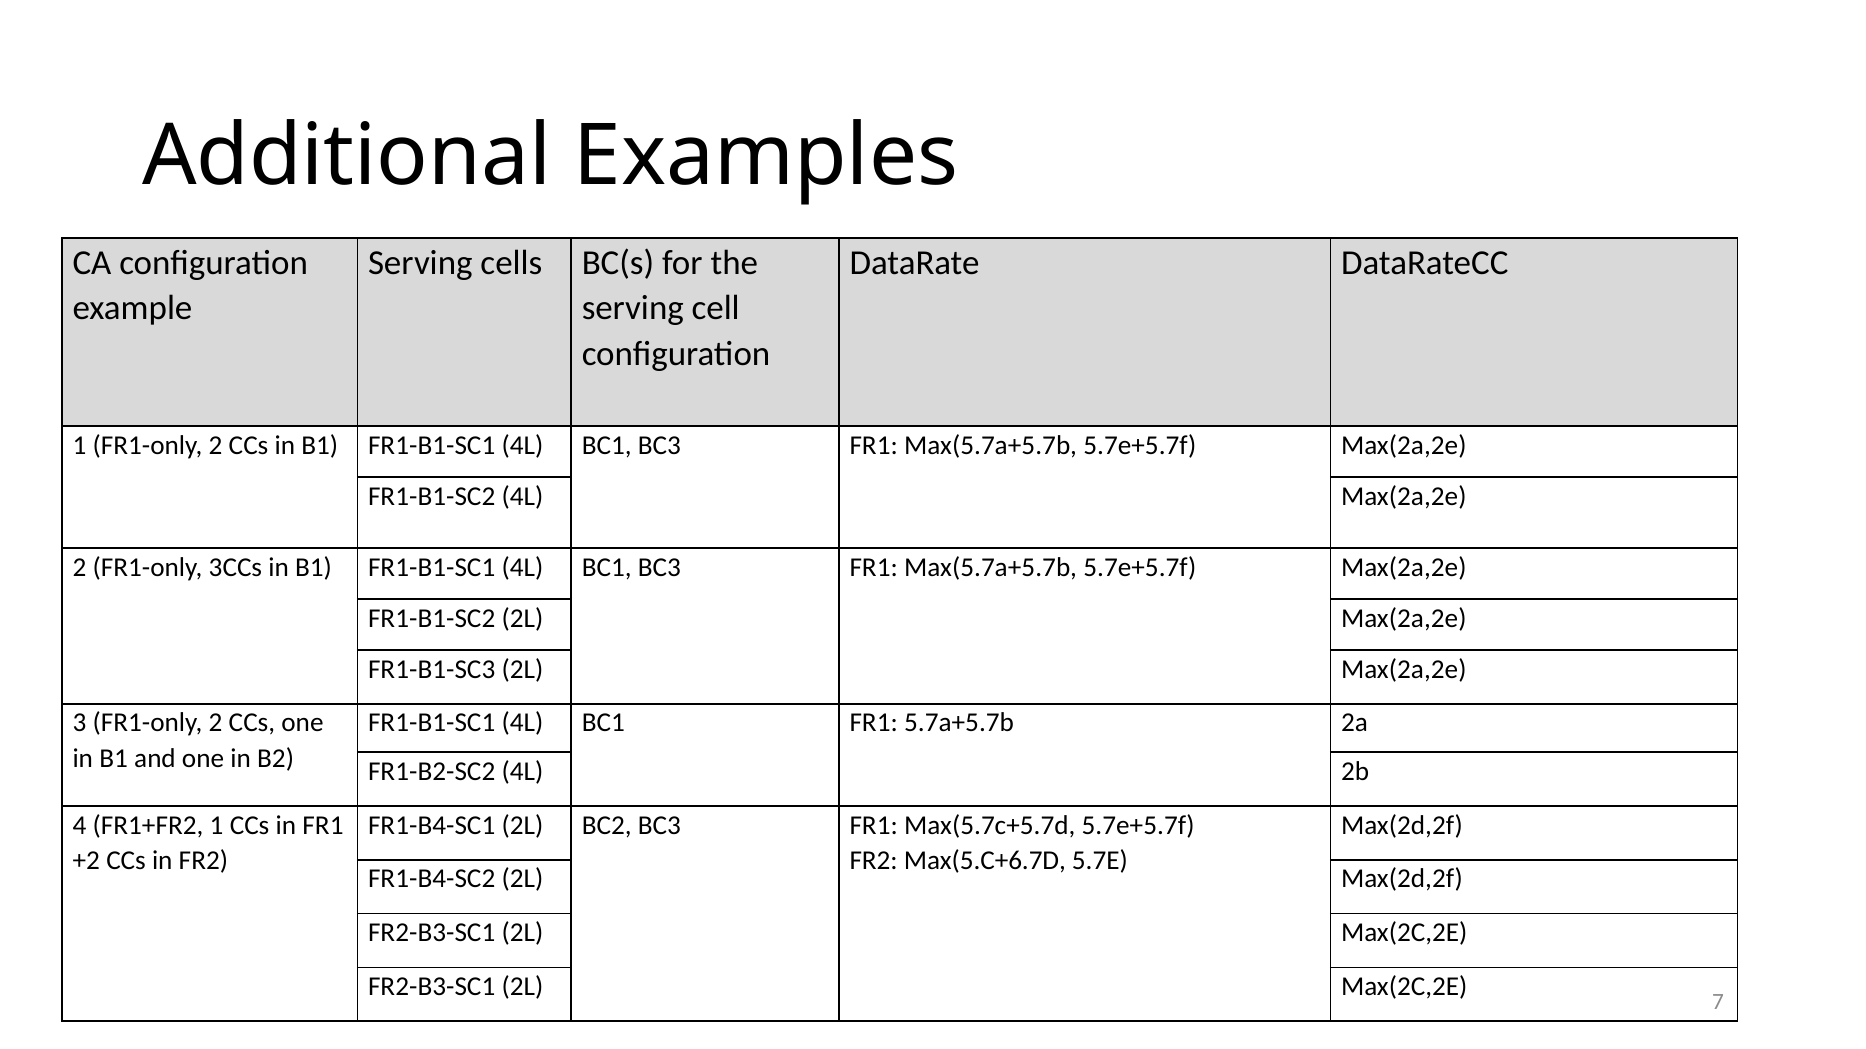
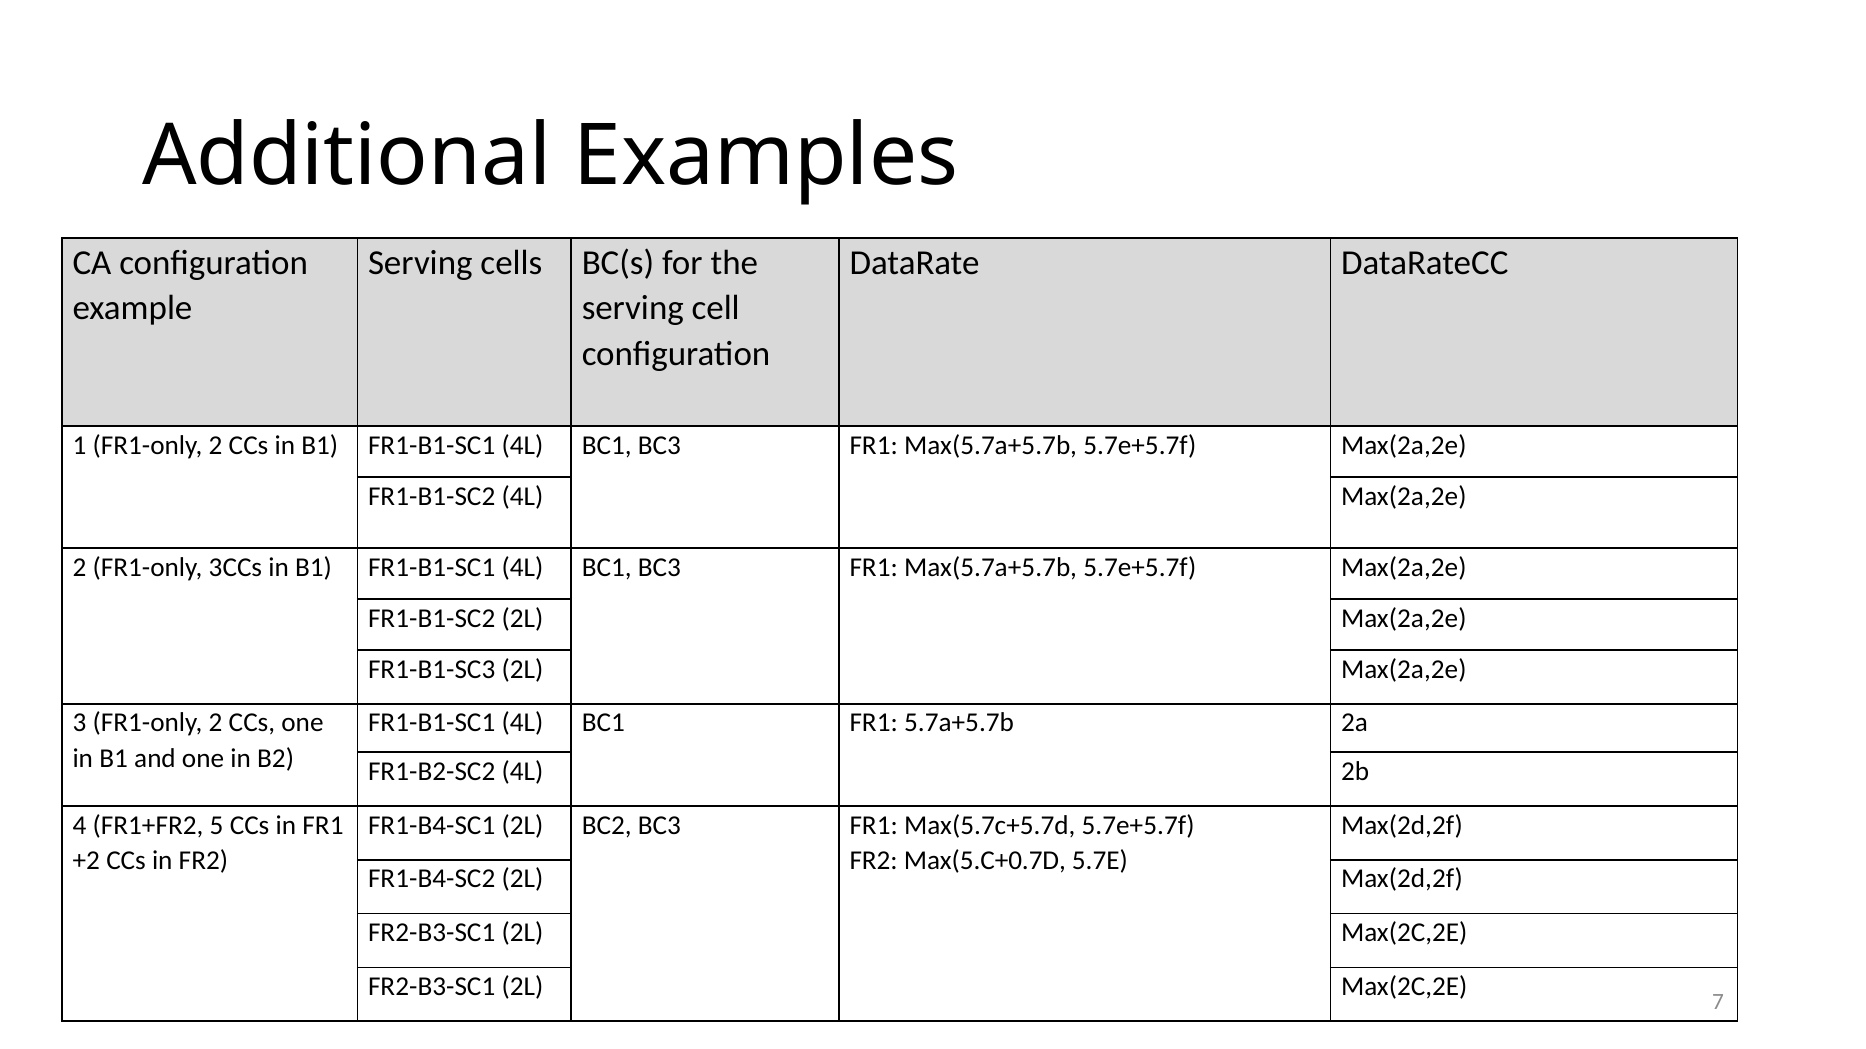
FR1+FR2 1: 1 -> 5 (217, 826)
Max(5.C+6.7D: Max(5.C+6.7D -> Max(5.C+0.7D (985, 861)
